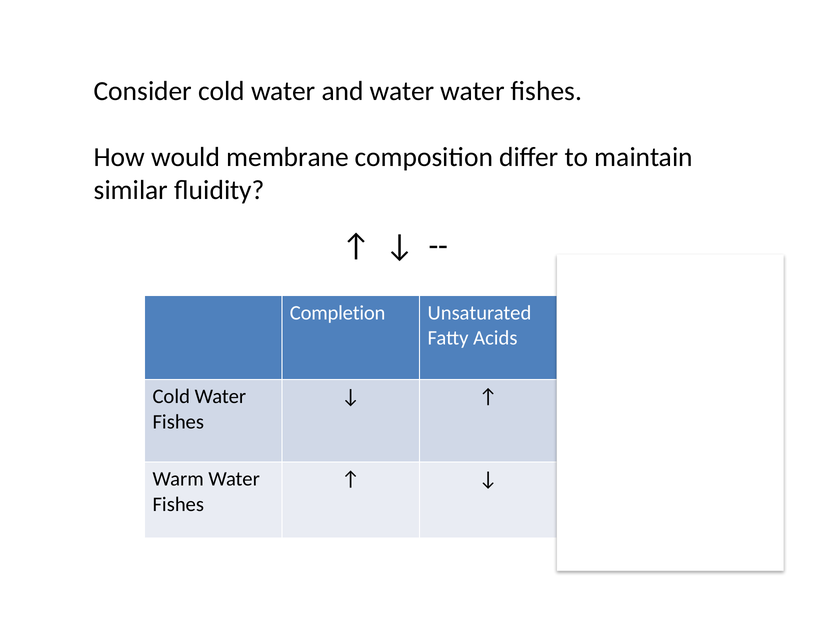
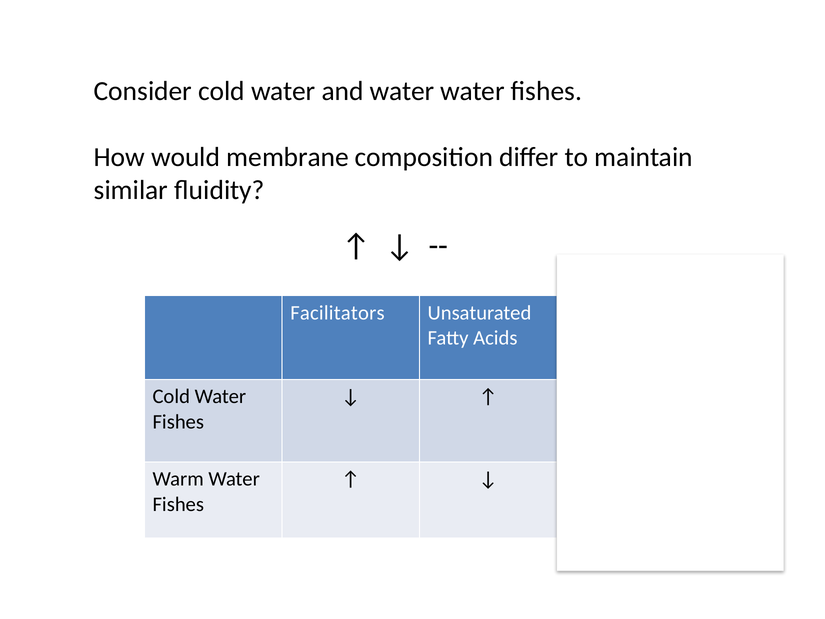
Completion: Completion -> Facilitators (337, 313)
